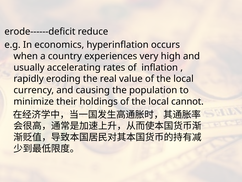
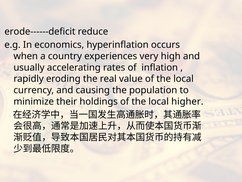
cannot: cannot -> higher (187, 101)
